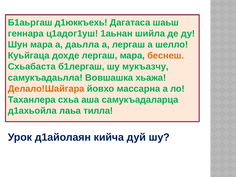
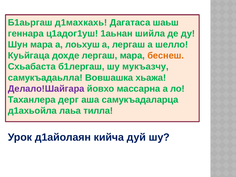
д1юккъехь: д1юккъехь -> д1махкахь (81, 23)
даьлла: даьлла -> лоьхуш (82, 45)
Делало!Шайгара colour: orange -> purple (46, 89)
схьа: схьа -> дерг (68, 100)
